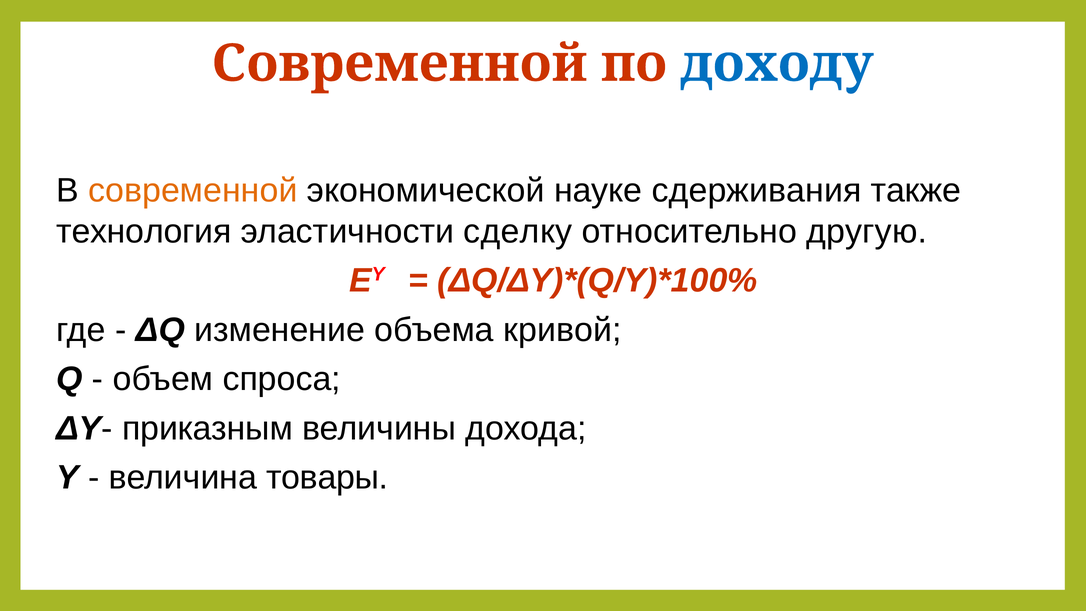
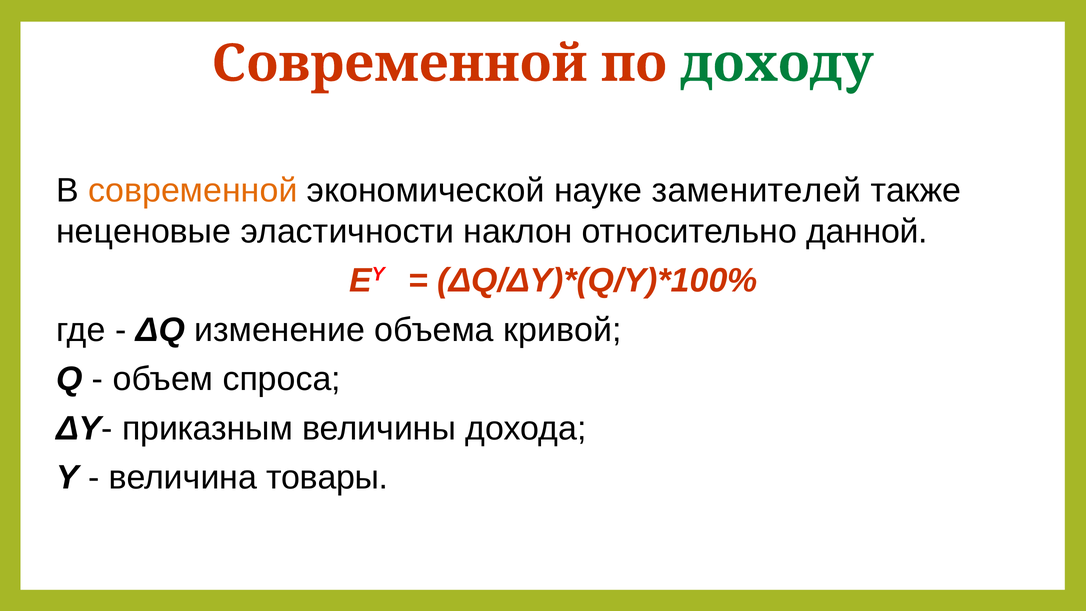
доходу colour: blue -> green (777, 64)
сдерживания: сдерживания -> заменителей (756, 191)
технология: технология -> неценовые (144, 231)
сделку: сделку -> наклон (518, 231)
другую: другую -> данной (867, 231)
